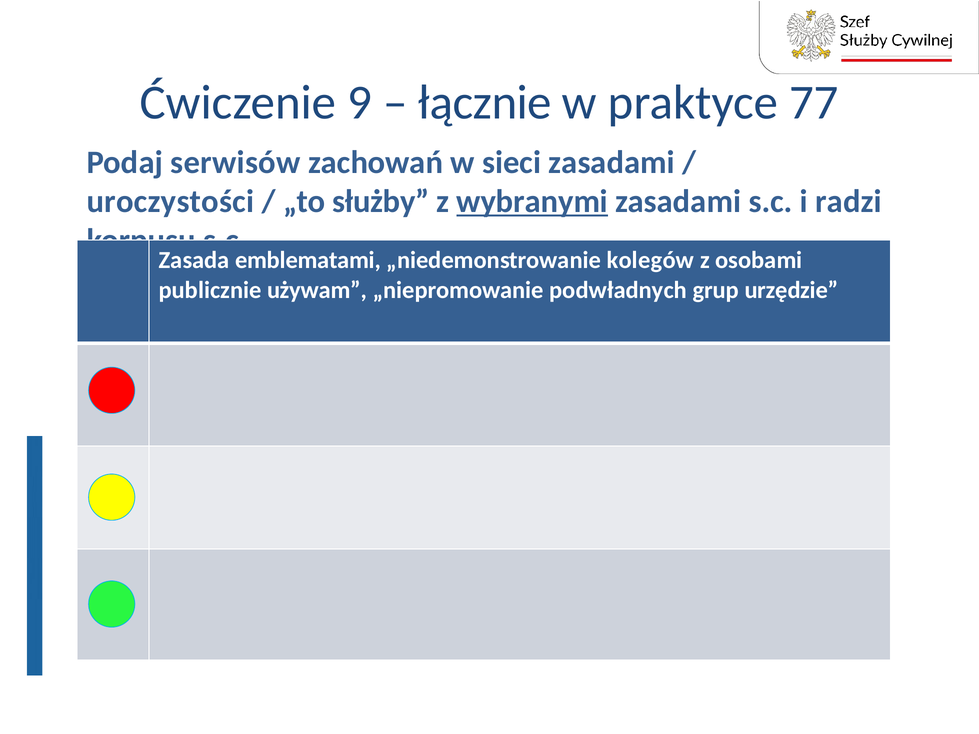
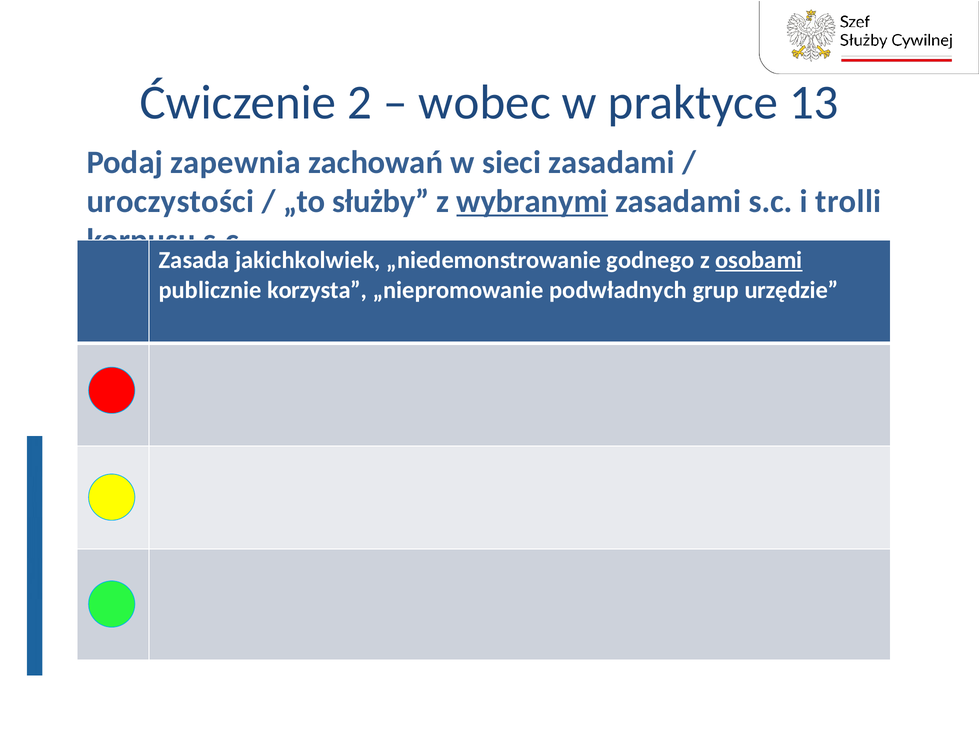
9: 9 -> 2 (360, 102)
łącznie: łącznie -> wobec (485, 102)
77: 77 -> 13 (814, 102)
serwisów: serwisów -> zapewnia (235, 162)
radzi: radzi -> trolli (848, 202)
emblematami: emblematami -> jakichkolwiek (308, 260)
kolegów: kolegów -> godnego (651, 260)
osobami underline: none -> present (759, 260)
używam: używam -> korzysta (317, 290)
